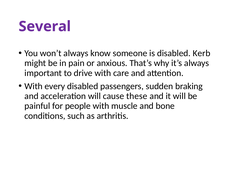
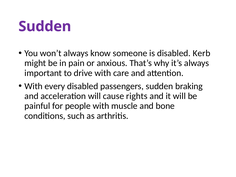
Several: Several -> Sudden (45, 26)
these: these -> rights (137, 96)
